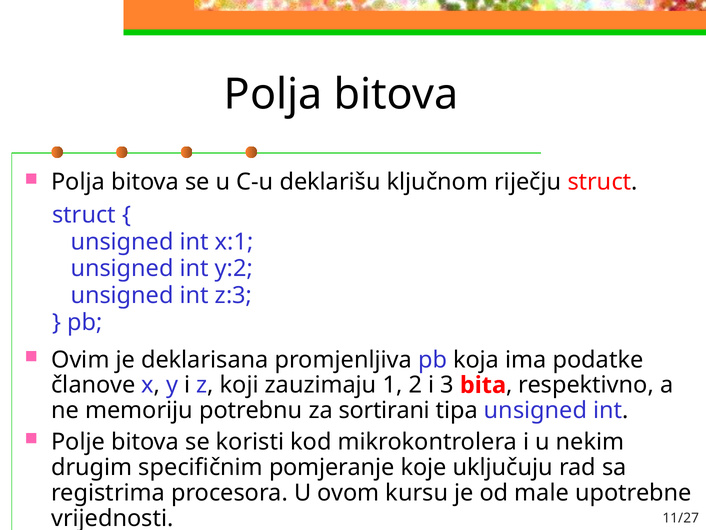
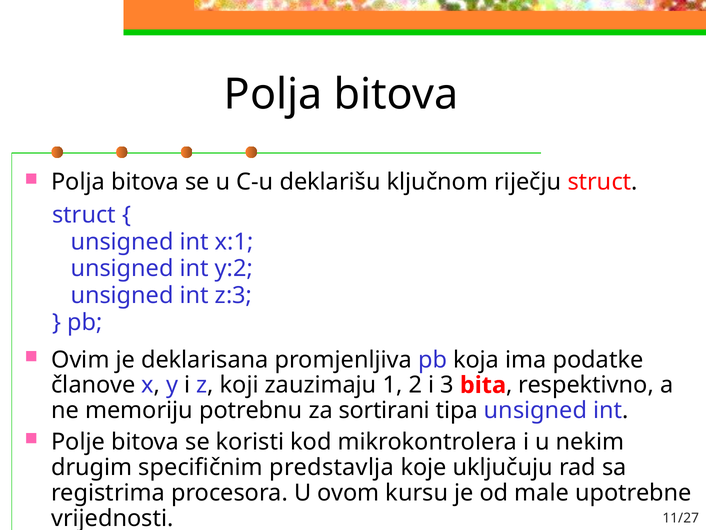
pomjeranje: pomjeranje -> predstavlja (332, 467)
